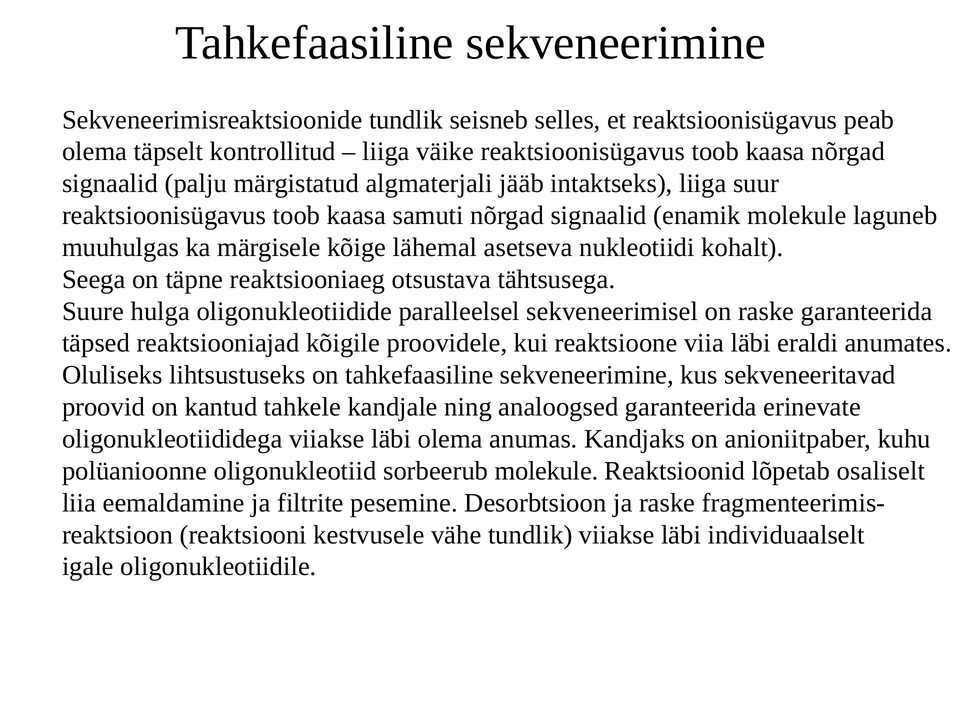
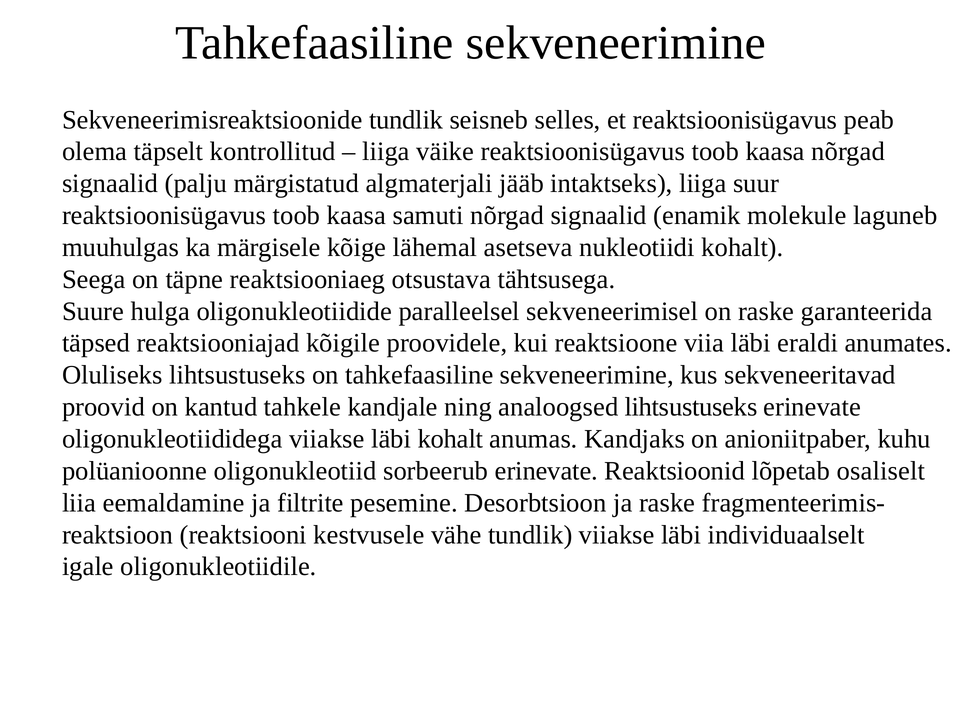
analoogsed garanteerida: garanteerida -> lihtsustuseks (691, 407)
läbi olema: olema -> kohalt (450, 439)
sorbeerub molekule: molekule -> erinevate (546, 471)
